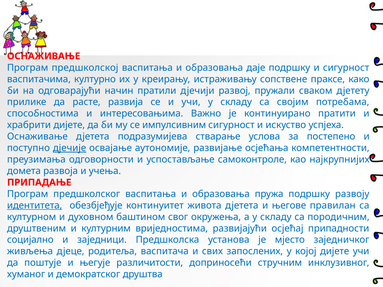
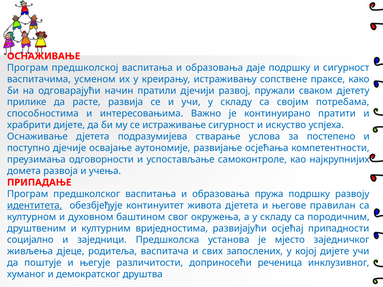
културно: културно -> усменом (95, 79)
импулсивним: импулсивним -> истраживање (174, 125)
дјечије underline: present -> none (70, 148)
стручним: стручним -> реченица (280, 263)
